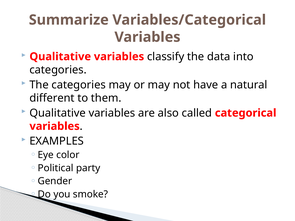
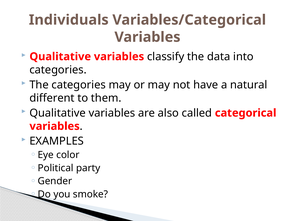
Summarize: Summarize -> Individuals (69, 20)
